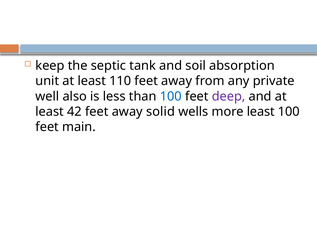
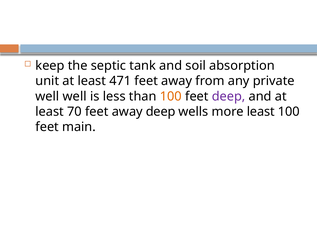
110: 110 -> 471 (120, 81)
well also: also -> well (75, 96)
100 colour: blue -> orange (171, 96)
42: 42 -> 70 (74, 112)
away solid: solid -> deep (161, 112)
